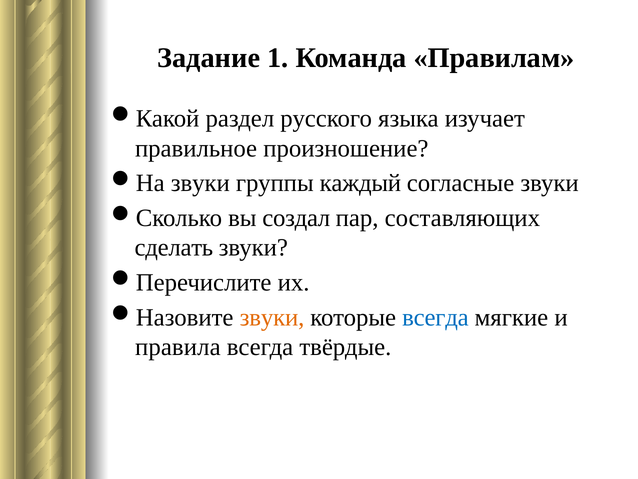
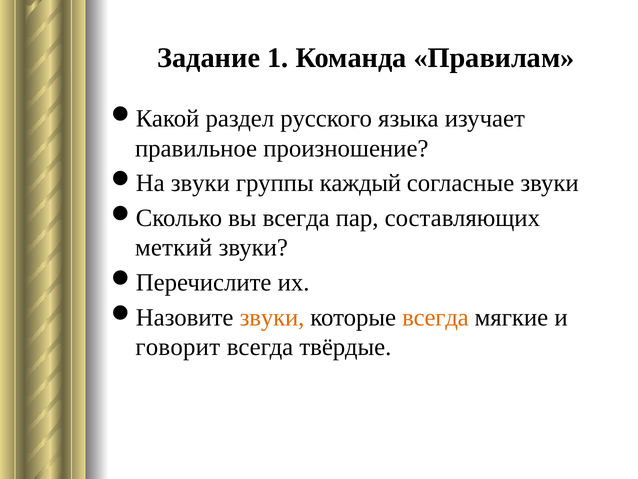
вы создал: создал -> всегда (296, 218)
сделать: сделать -> меткий (174, 248)
всегда colour: blue -> orange (435, 317)
правила: правила -> говорит (178, 347)
